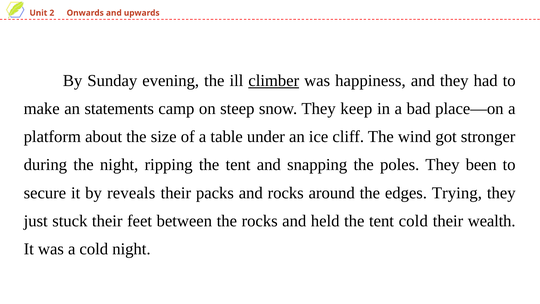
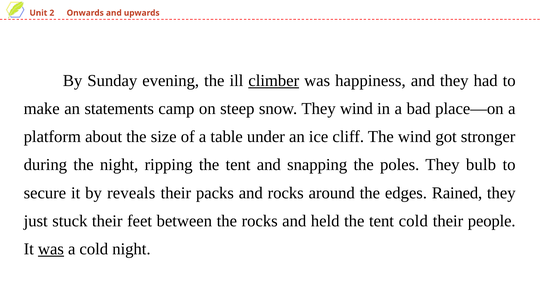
They keep: keep -> wind (356, 109)
been: been -> bulb (481, 165)
Trying: Trying -> Rained (457, 193)
wealth: wealth -> people (492, 221)
was underline: none -> present (51, 249)
